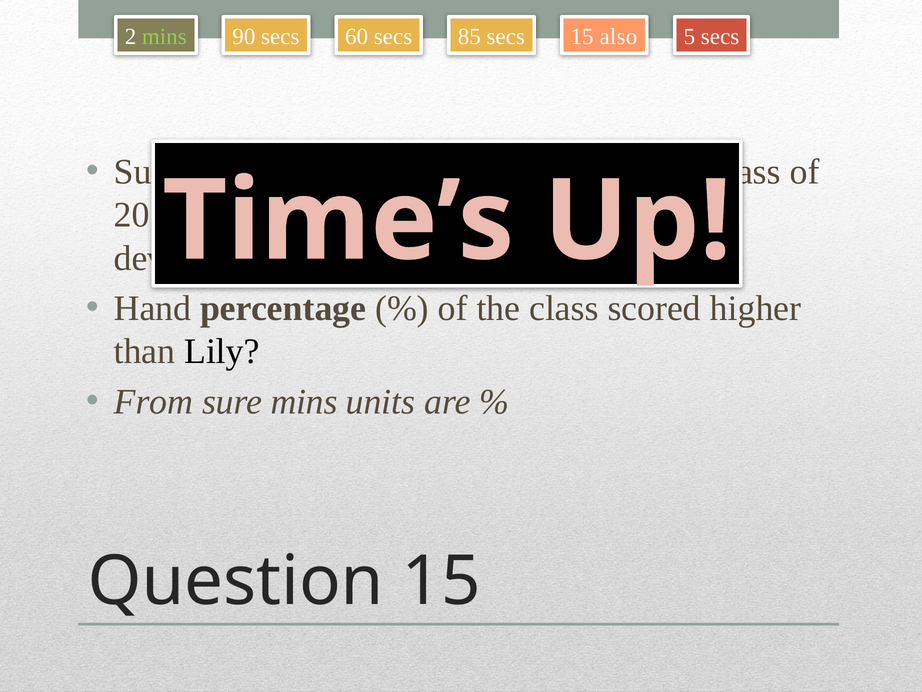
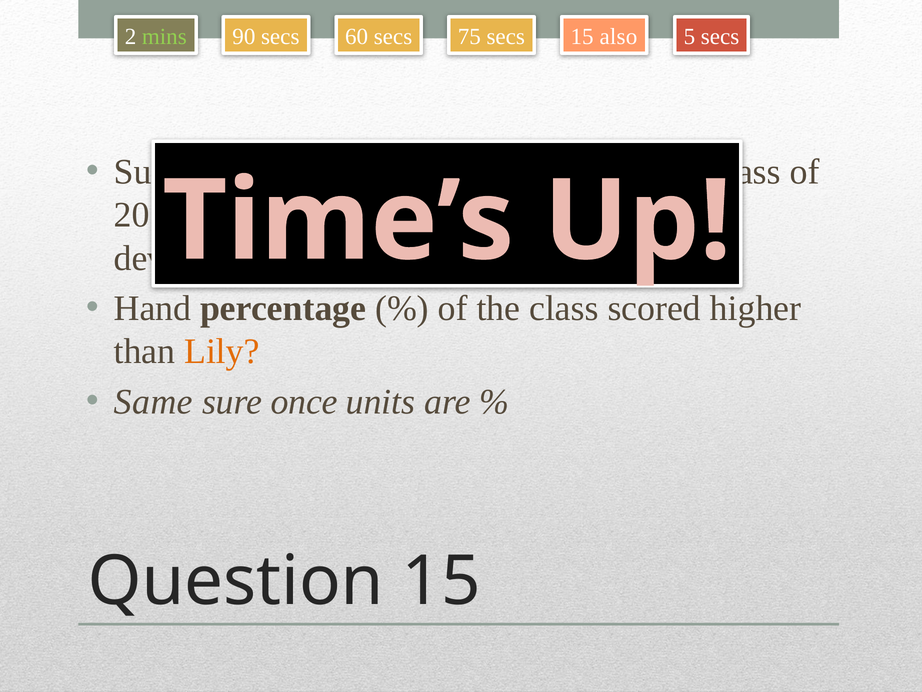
85: 85 -> 75 (469, 36)
Lily colour: black -> orange (222, 351)
From: From -> Same (153, 402)
sure mins: mins -> once (304, 402)
